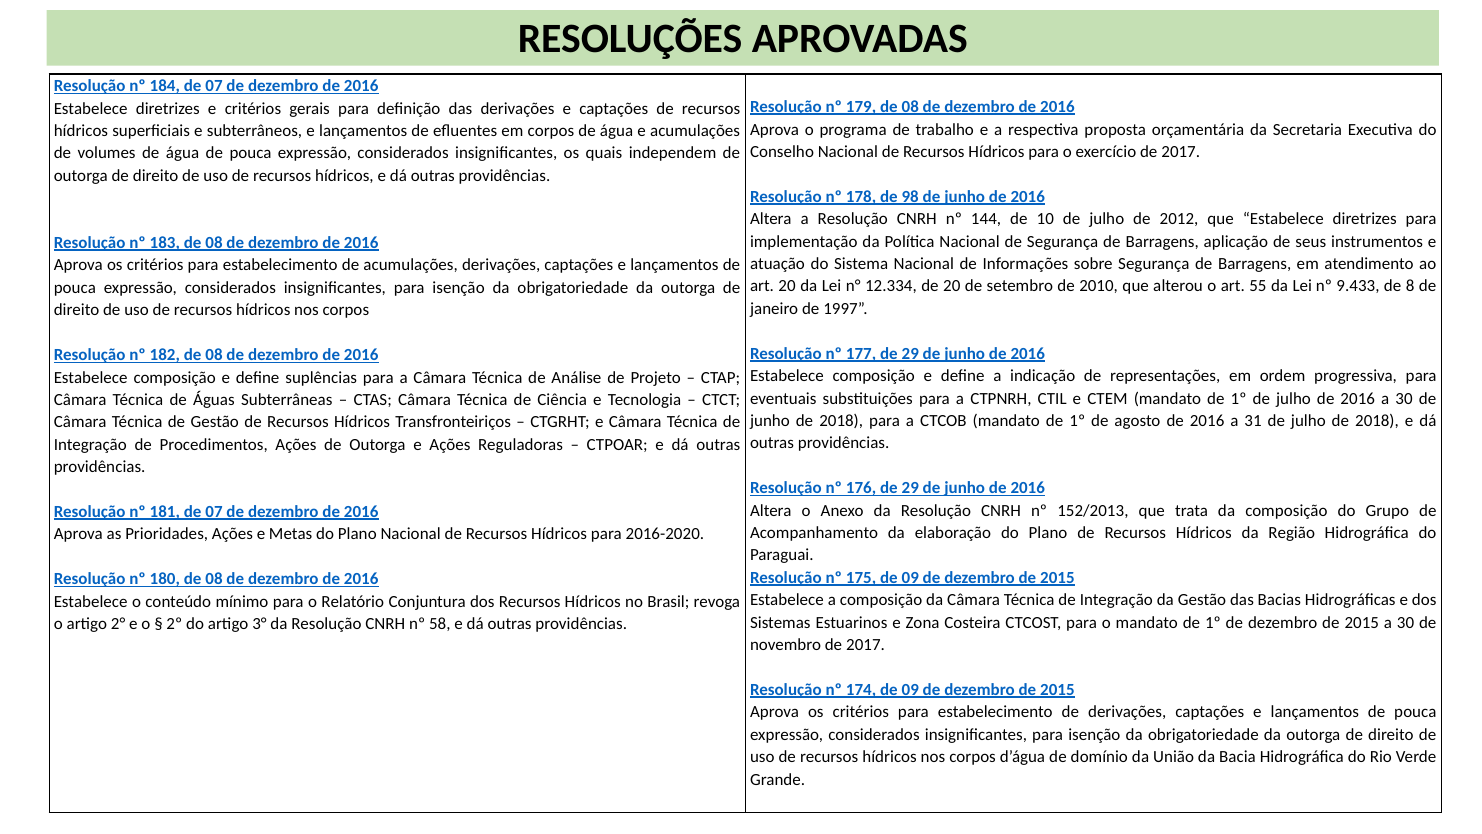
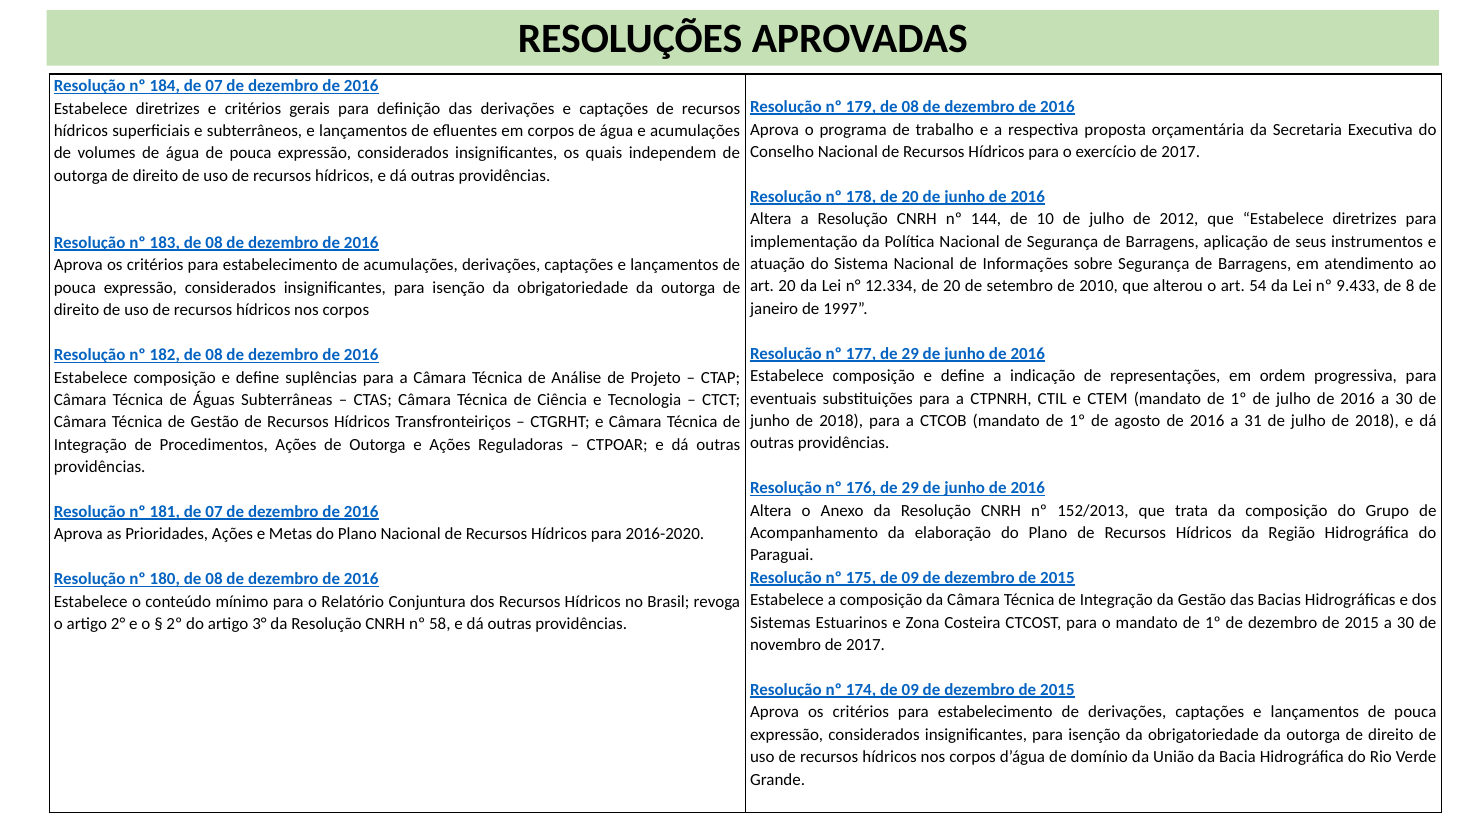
178 de 98: 98 -> 20 (910, 197)
55: 55 -> 54 (1258, 286)
